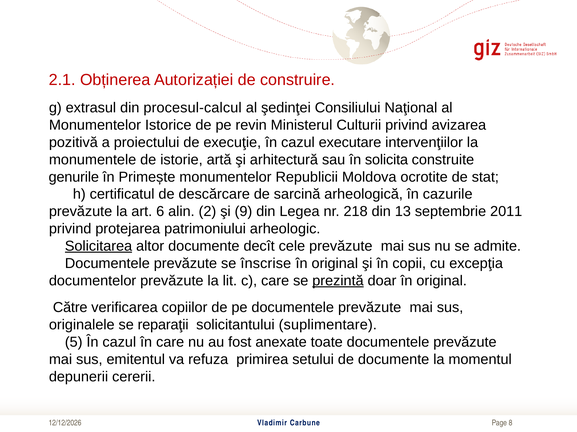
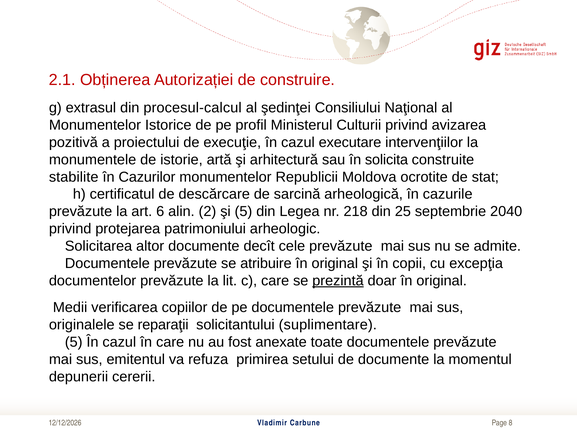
revin: revin -> profil (251, 125)
genurile: genurile -> stabilite (74, 177)
Primește: Primește -> Cazurilor (147, 177)
şi 9: 9 -> 5 (243, 212)
13: 13 -> 25 (403, 212)
2011: 2011 -> 2040 (506, 212)
Solicitarea underline: present -> none (99, 246)
înscrise: înscrise -> atribuire (266, 264)
Către: Către -> Medii (70, 308)
